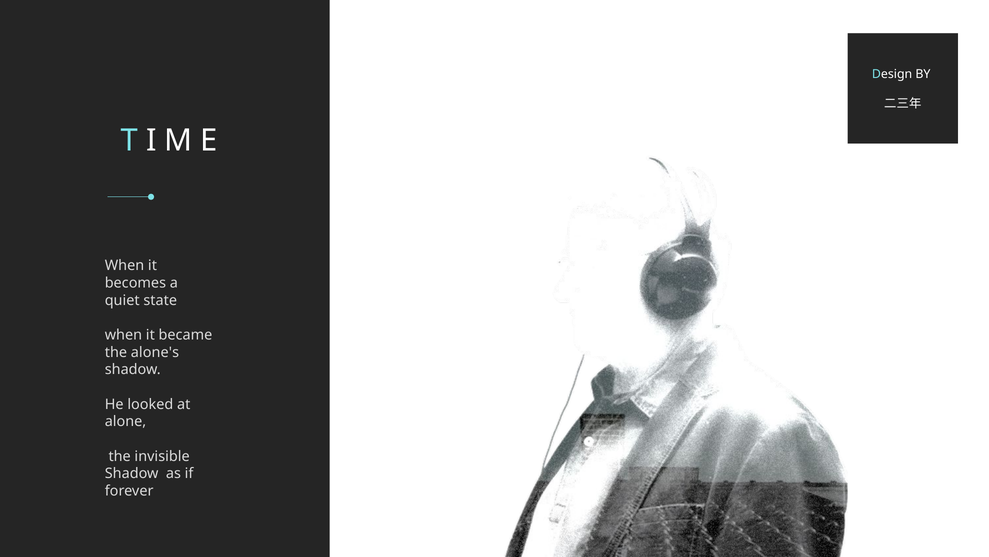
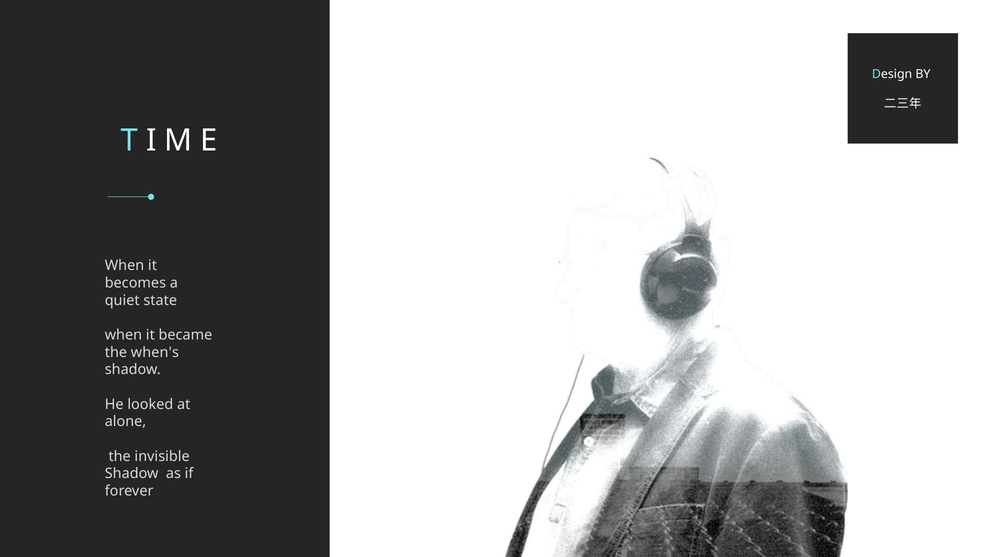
alone's: alone's -> when's (155, 352)
